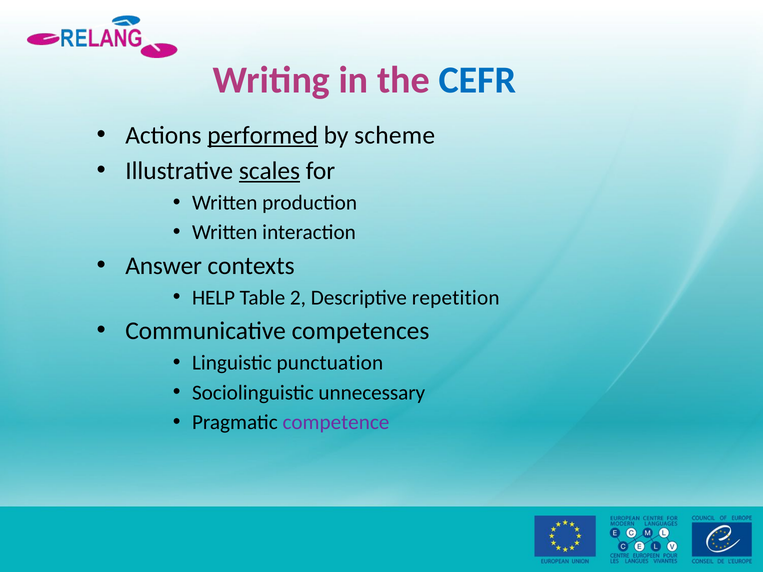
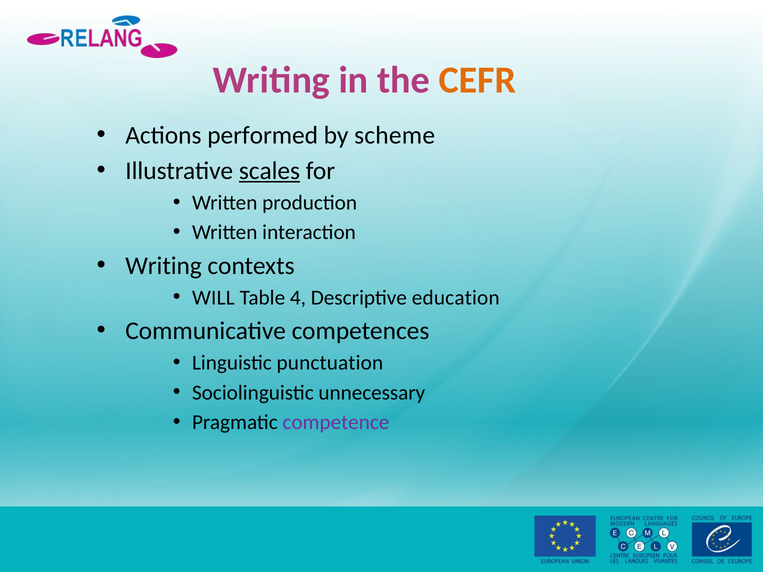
CEFR colour: blue -> orange (477, 80)
performed underline: present -> none (263, 135)
Answer: Answer -> Writing (164, 266)
HELP: HELP -> WILL (213, 298)
2: 2 -> 4 (298, 298)
repetition: repetition -> education (456, 298)
